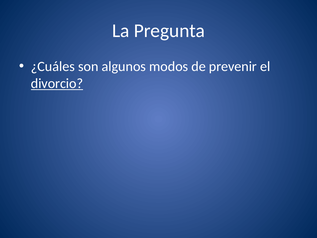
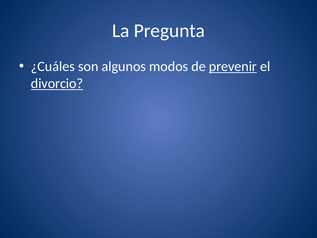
prevenir underline: none -> present (233, 67)
